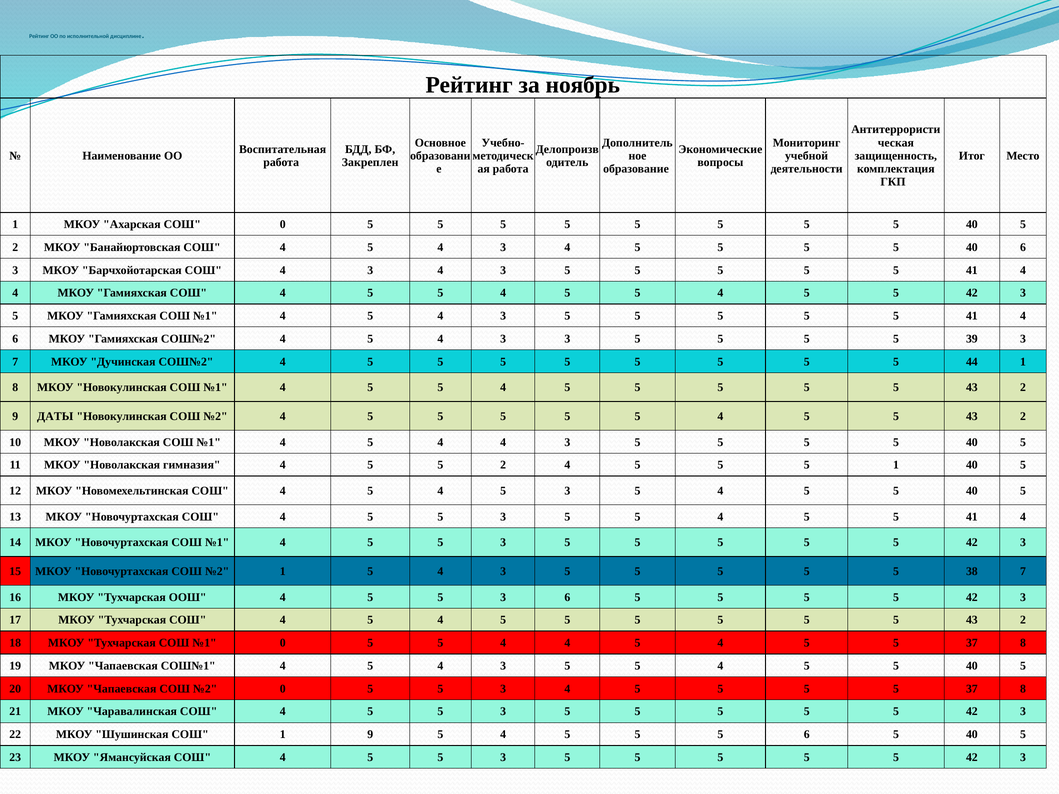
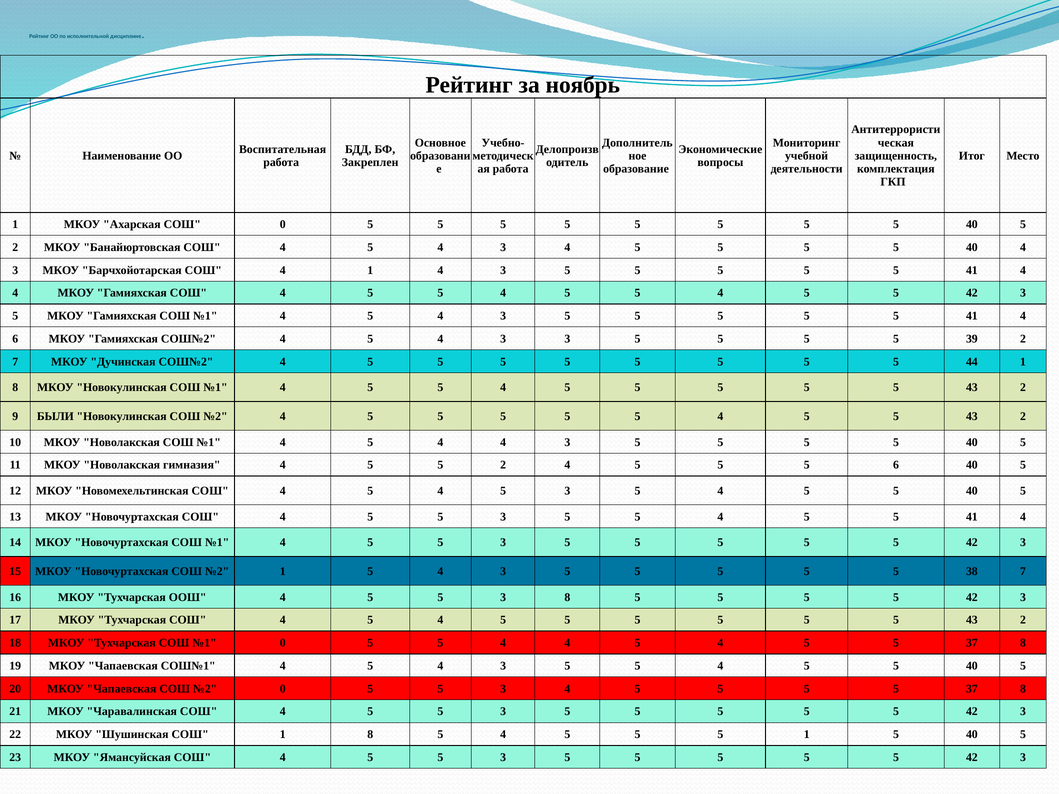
40 6: 6 -> 4 (1023, 247)
СОШ 4 3: 3 -> 1 (370, 270)
39 3: 3 -> 2 (1023, 339)
ДАТЫ: ДАТЫ -> БЫЛИ (55, 416)
5 1: 1 -> 6 (896, 465)
3 6: 6 -> 8 (567, 597)
СОШ 1 9: 9 -> 8 (370, 735)
5 6: 6 -> 1 (807, 735)
